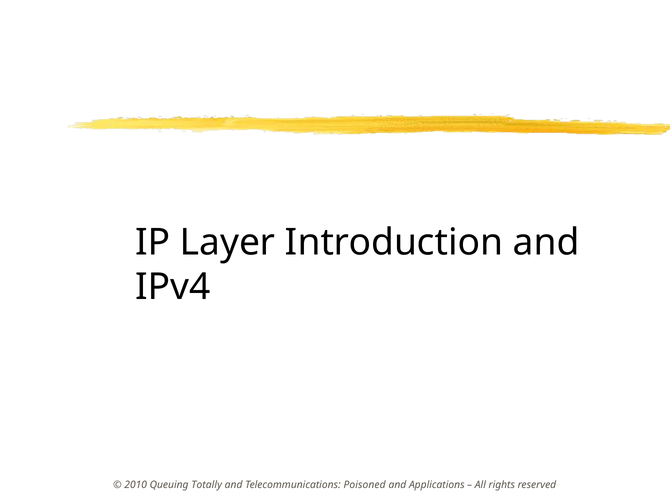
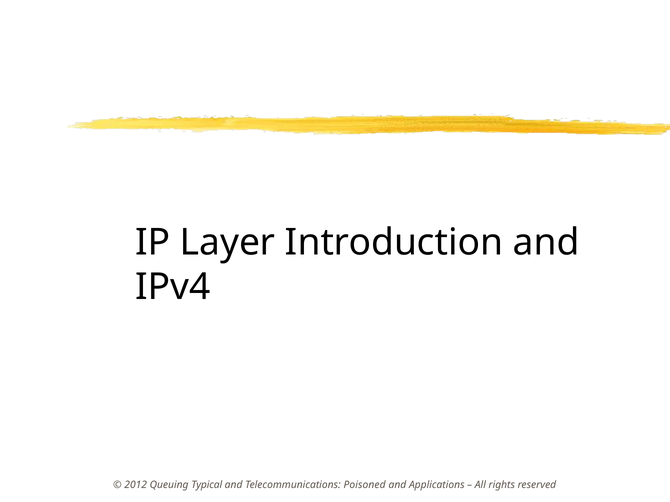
2010: 2010 -> 2012 (136, 485)
Totally: Totally -> Typical (207, 485)
